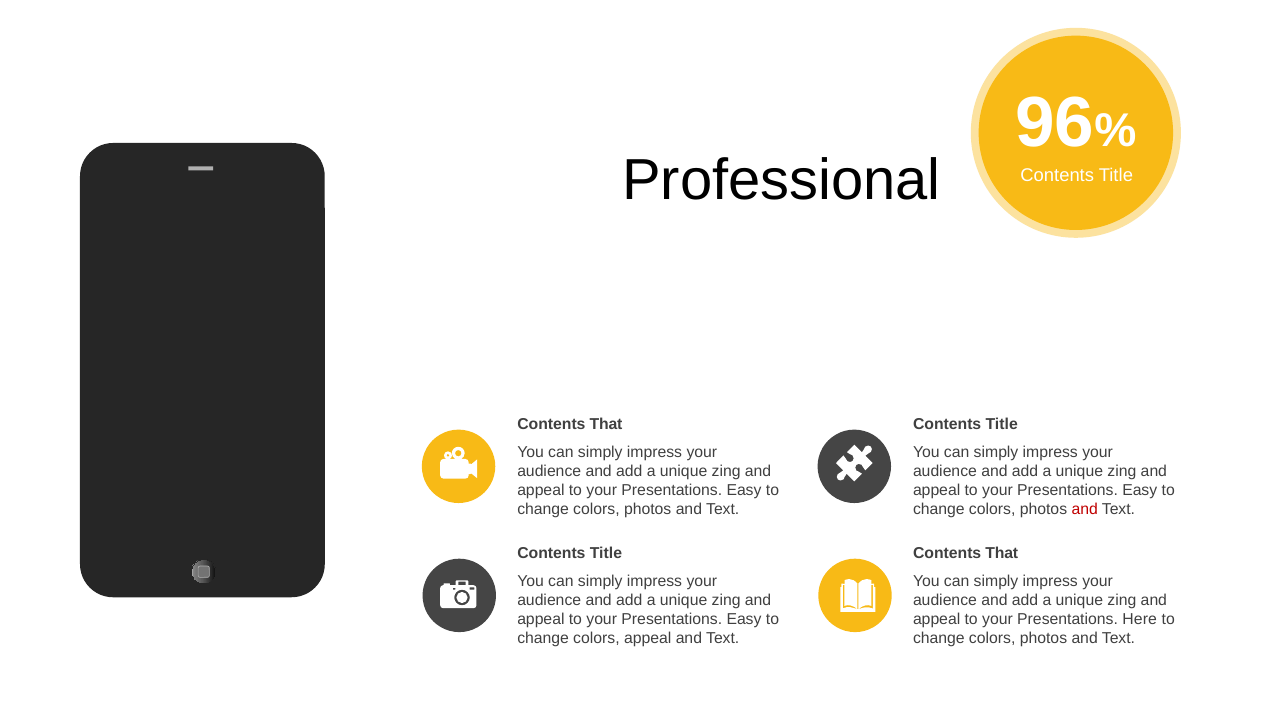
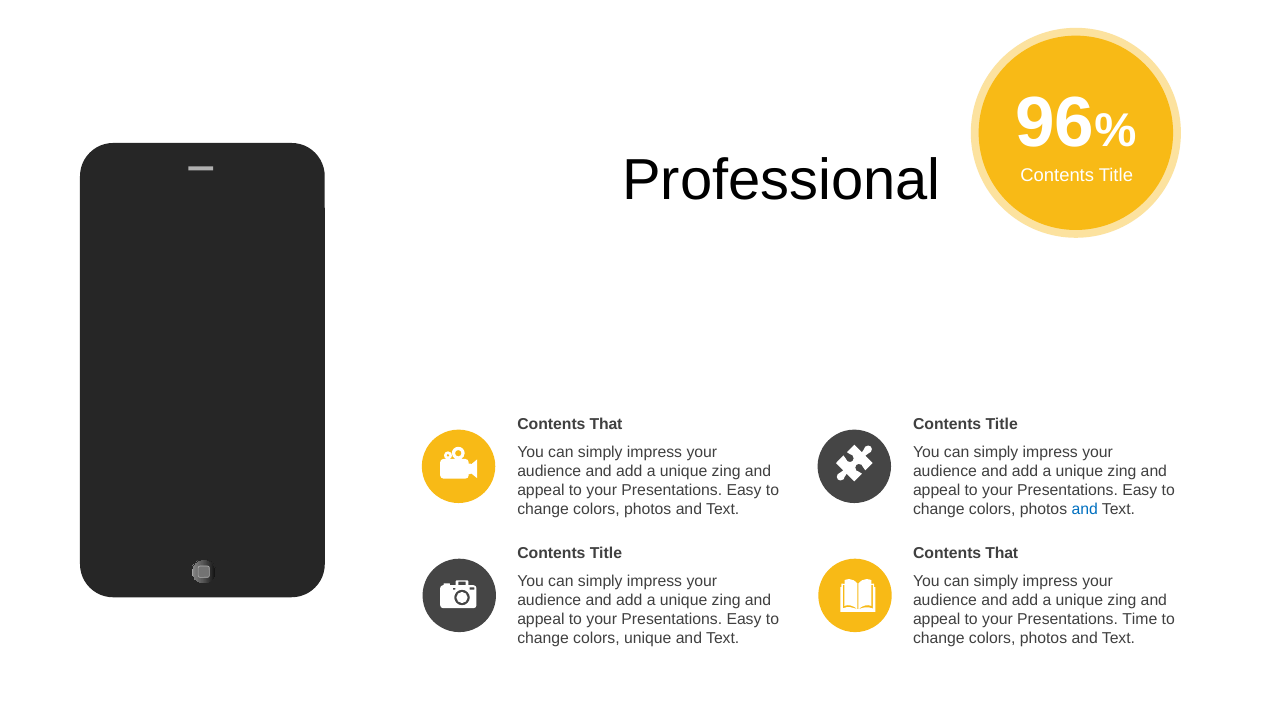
and colour: red -> blue (1085, 510)
Presentations Here: Here -> Time (1140, 620)
colors appeal: appeal -> unique (648, 639)
